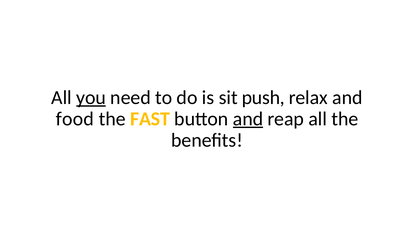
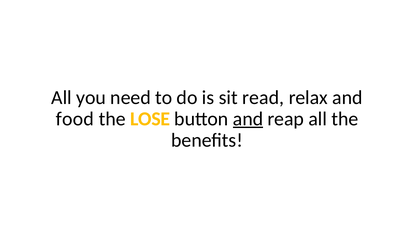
you underline: present -> none (91, 97)
push: push -> read (263, 97)
FAST: FAST -> LOSE (150, 119)
